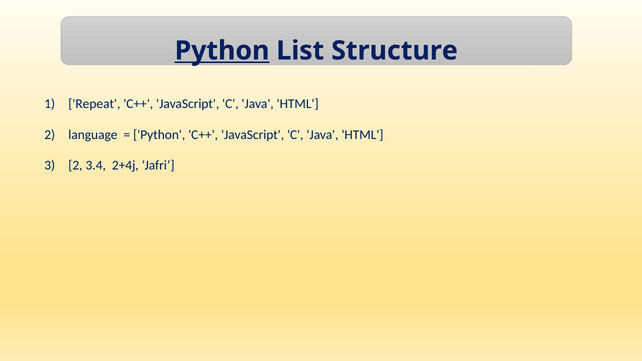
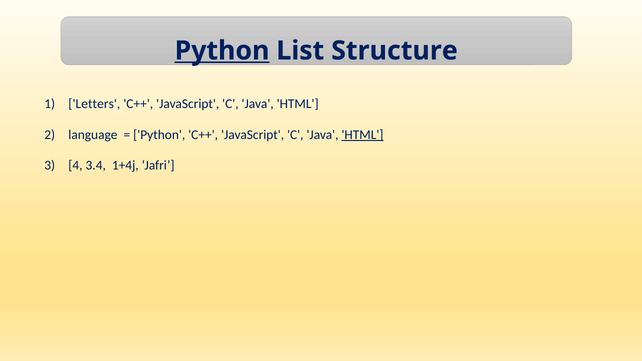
Repeat: Repeat -> Letters (94, 104)
HTML underline: none -> present (362, 135)
2: 2 -> 4 (75, 165)
2+4j: 2+4j -> 1+4j (125, 165)
